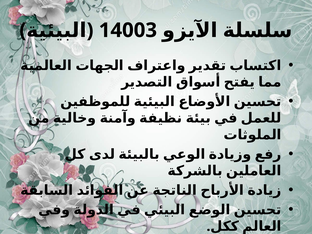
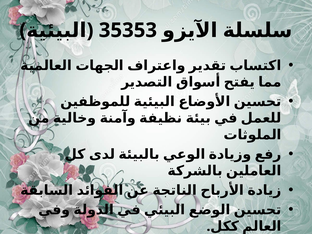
14003: 14003 -> 35353 (128, 30)
